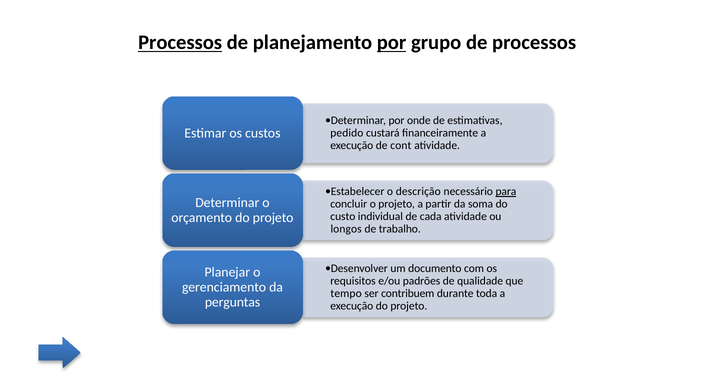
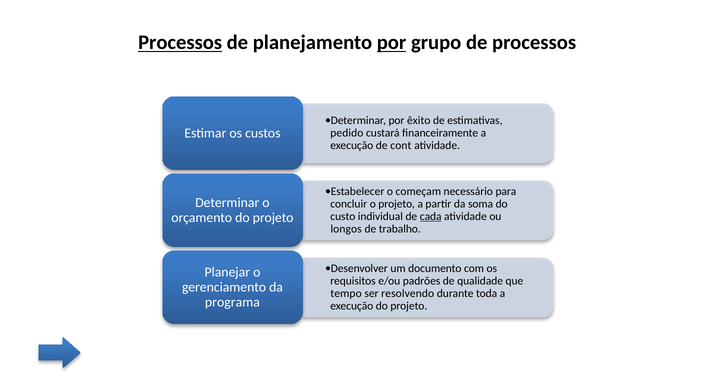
onde: onde -> êxito (419, 121)
descrição: descrição -> começam (418, 191)
para underline: present -> none (506, 191)
cada underline: none -> present (431, 216)
contribuem: contribuem -> resolvendo (408, 293)
perguntas: perguntas -> programa (232, 302)
